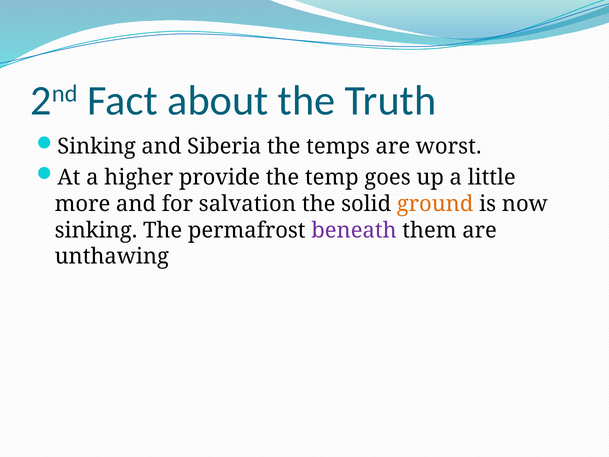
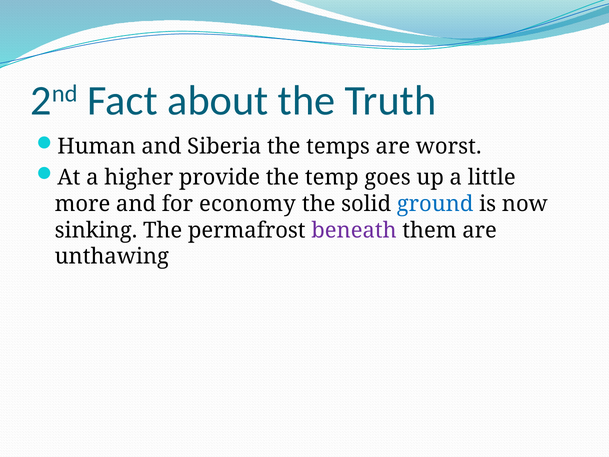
Sinking: Sinking -> Human (97, 147)
salvation: salvation -> economy (247, 204)
ground colour: orange -> blue (435, 204)
